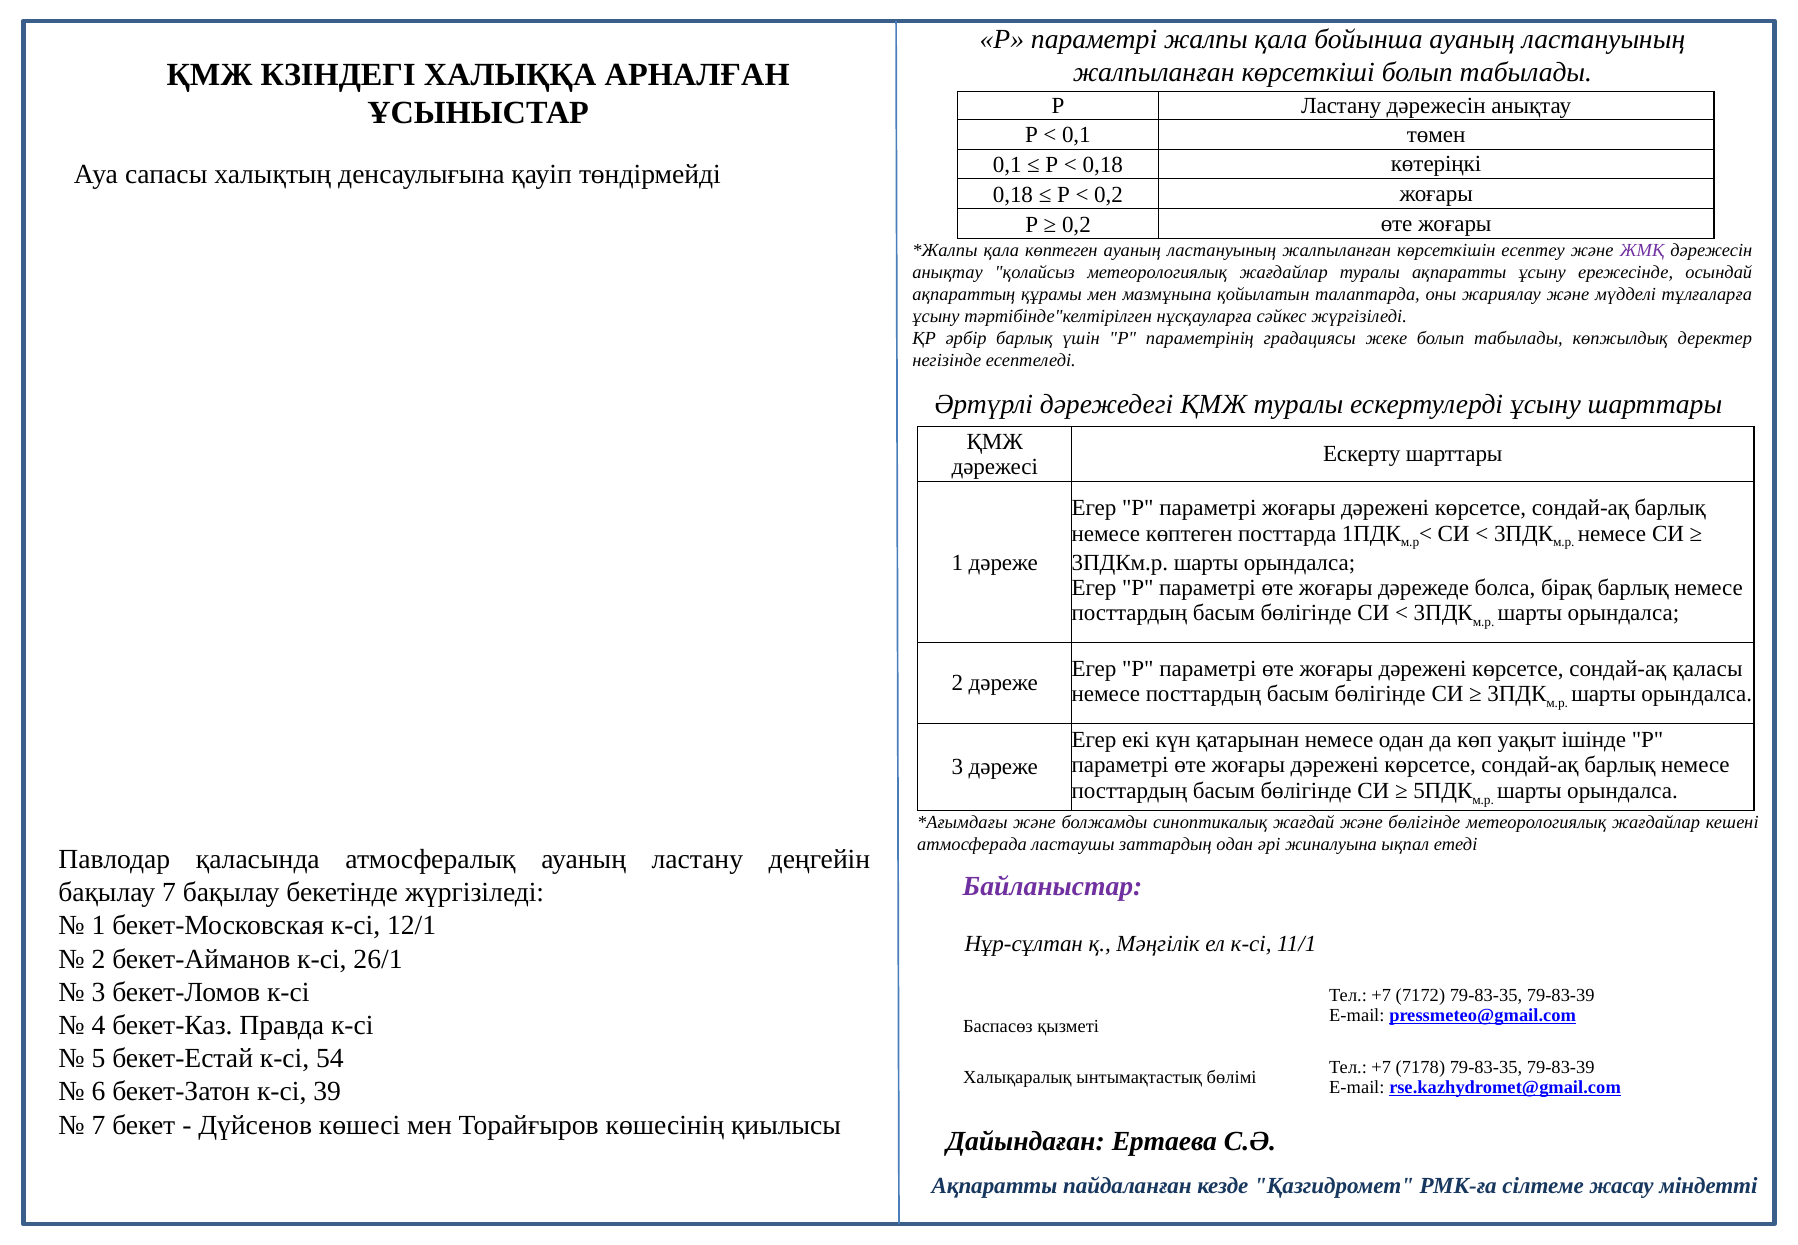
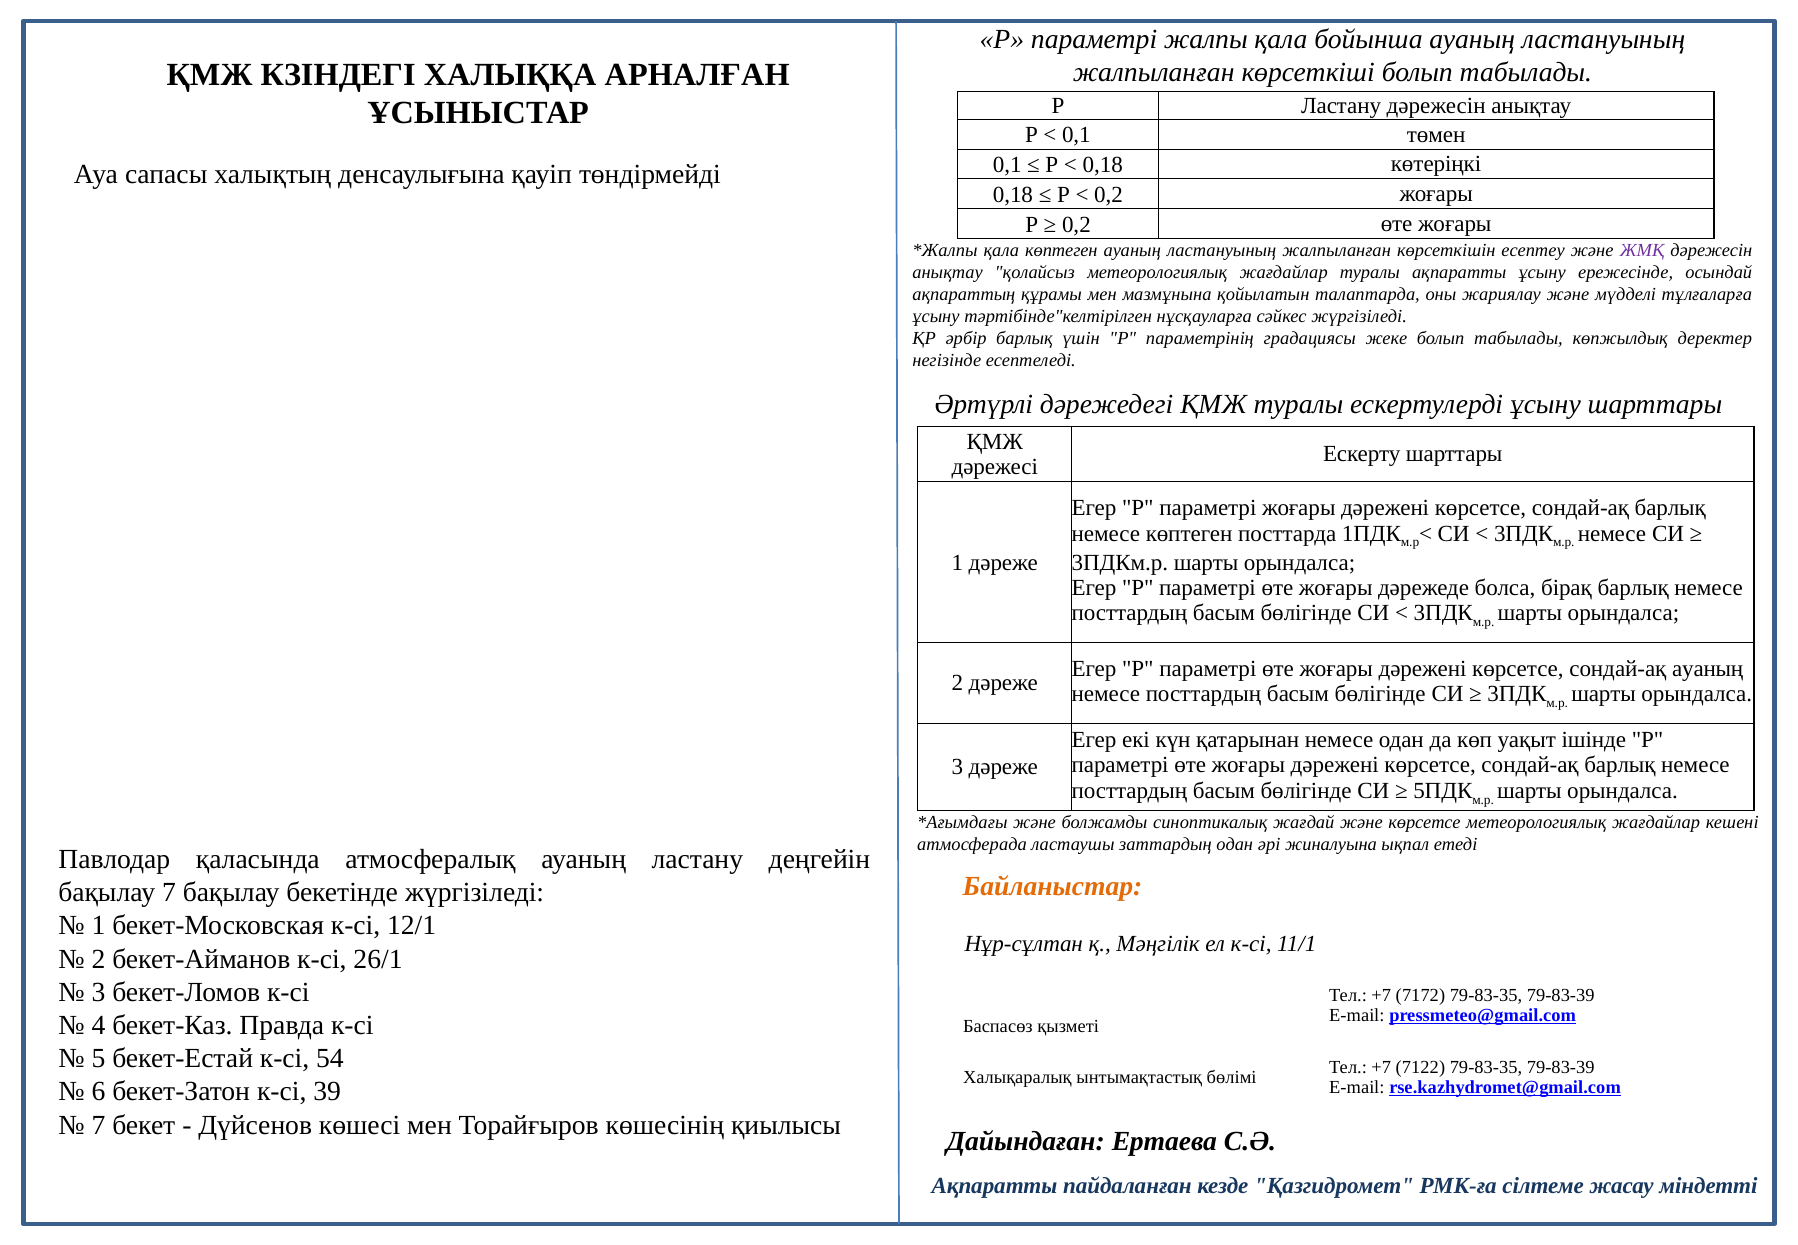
сондай-ақ қаласы: қаласы -> ауаның (1708, 669)
және бөлігінде: бөлігінде -> көрсетсе (1425, 822)
Байланыстар colour: purple -> orange (1053, 886)
7178: 7178 -> 7122 (1420, 1067)
